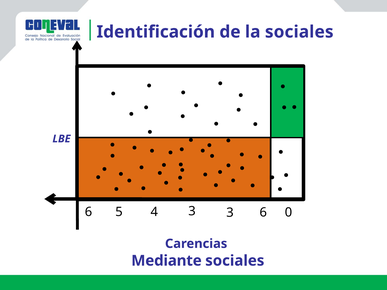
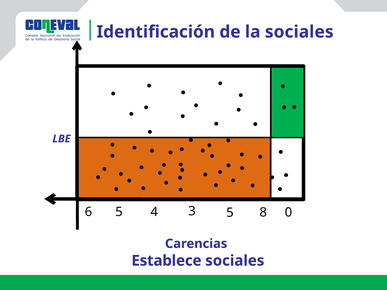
5 3: 3 -> 5 (230, 213)
4 6: 6 -> 8 (263, 213)
Mediante: Mediante -> Establece (166, 261)
